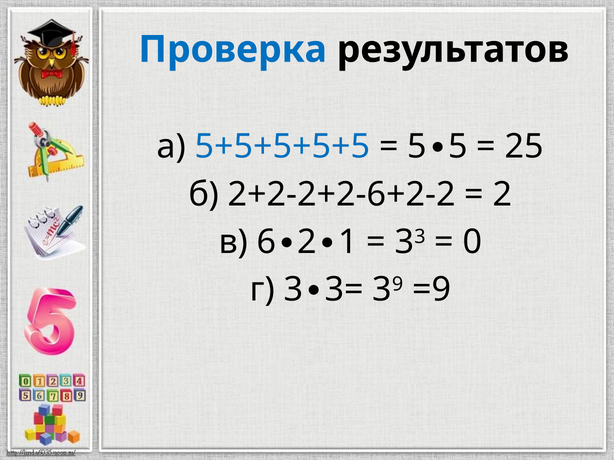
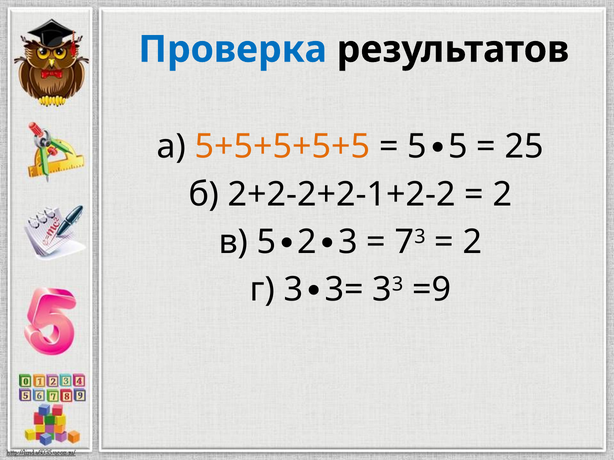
5+5+5+5+5 colour: blue -> orange (283, 147)
2+2-2+2-6+2-2: 2+2-2+2-6+2-2 -> 2+2-2+2-1+2-2 (342, 195)
0: 0 -> 2 (472, 242)
в 6: 6 -> 5 (266, 242)
2 1: 1 -> 3 (348, 242)
3: 3 -> 7 (404, 242)
9: 9 -> 3 (398, 284)
